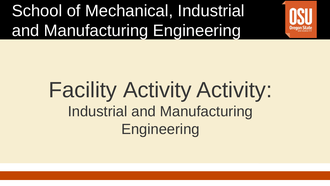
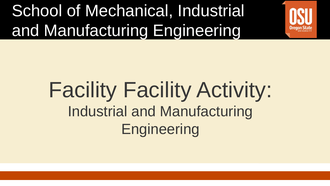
Facility Activity: Activity -> Facility (157, 90)
